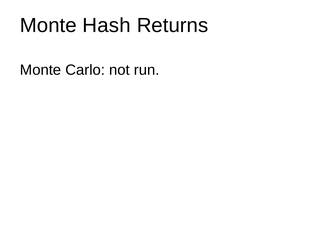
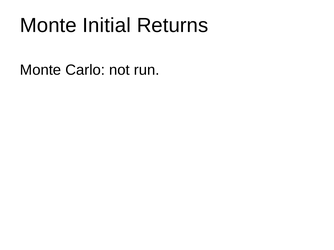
Hash: Hash -> Initial (107, 25)
